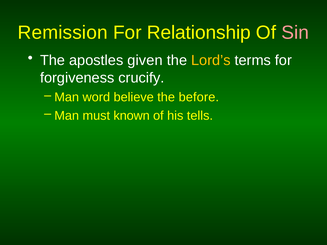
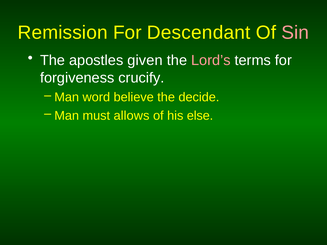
Relationship: Relationship -> Descendant (199, 33)
Lord’s colour: yellow -> pink (211, 60)
before: before -> decide (199, 97)
known: known -> allows (132, 116)
tells: tells -> else (200, 116)
